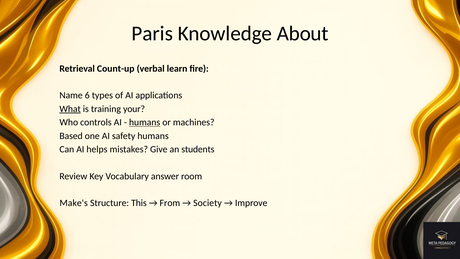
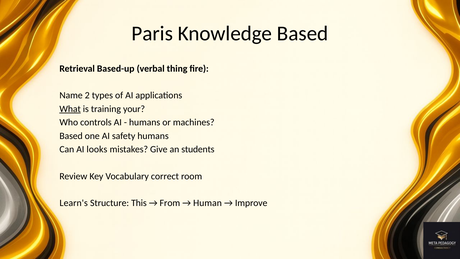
Knowledge About: About -> Based (303, 33)
Count-up: Count-up -> Based-up (116, 69)
learn: learn -> thing (177, 69)
6: 6 -> 2 (87, 95)
humans underline: present -> none (145, 122)
helps: helps -> looks (97, 149)
answer: answer -> correct (165, 176)
Make's: Make's -> Learn's (74, 203)
Society: Society -> Human (208, 203)
